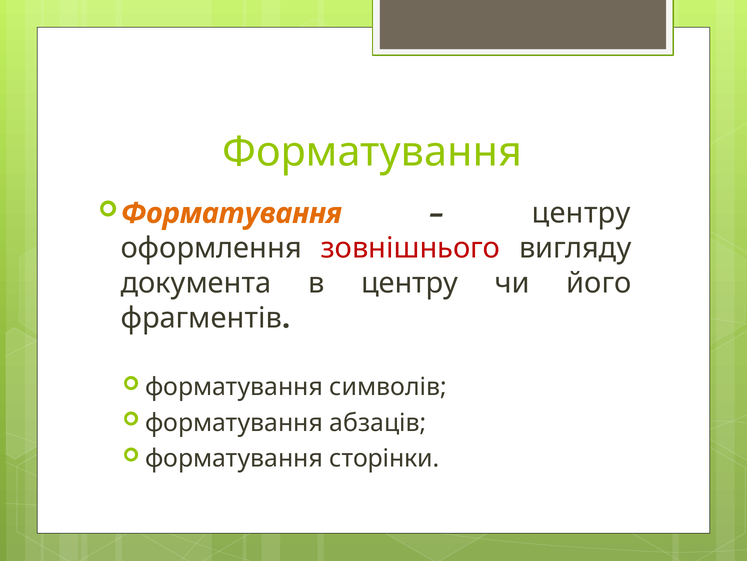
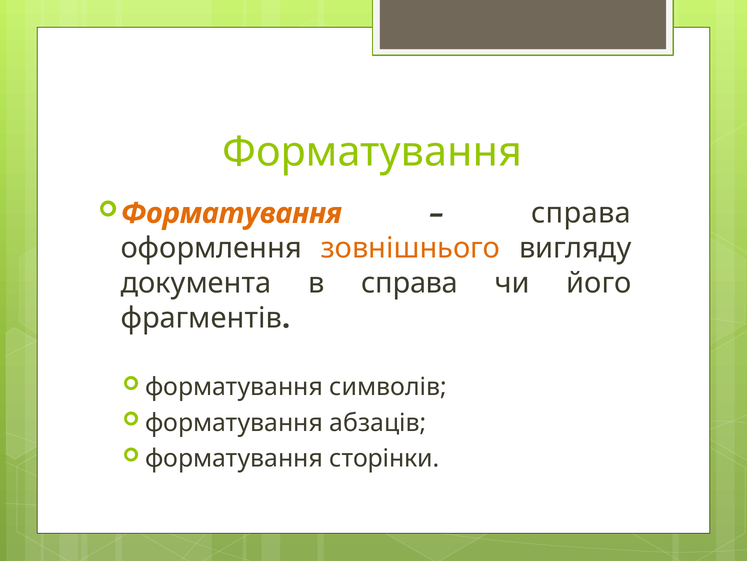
центру: центру -> справа (581, 213)
зовнішнього colour: red -> orange (410, 248)
в центру: центру -> справа (410, 283)
